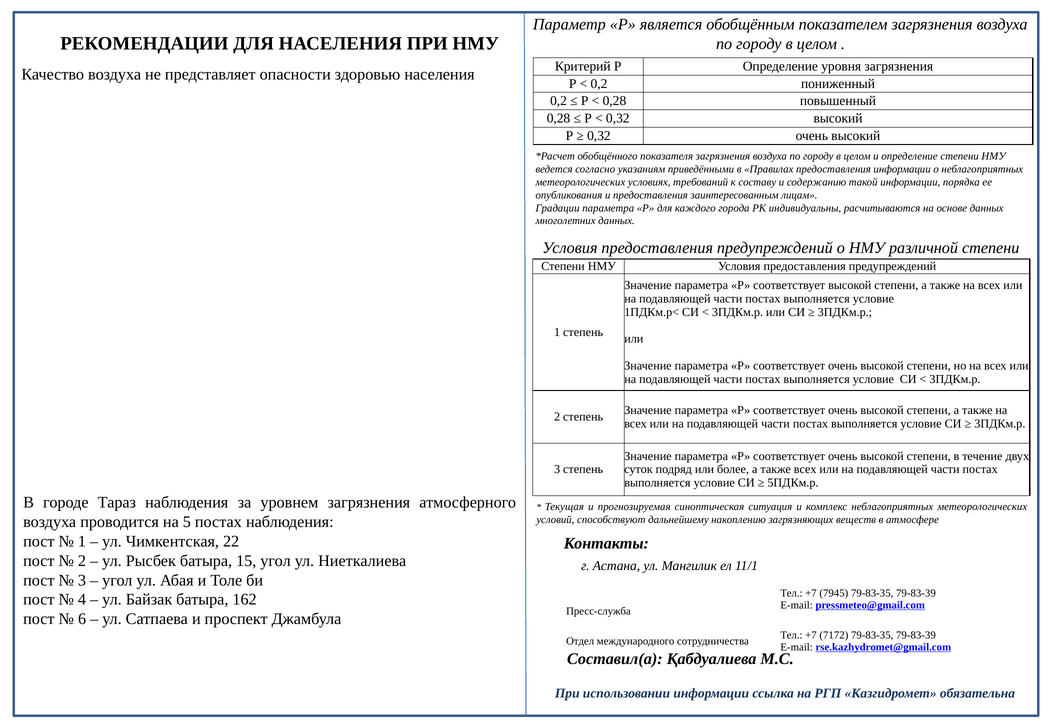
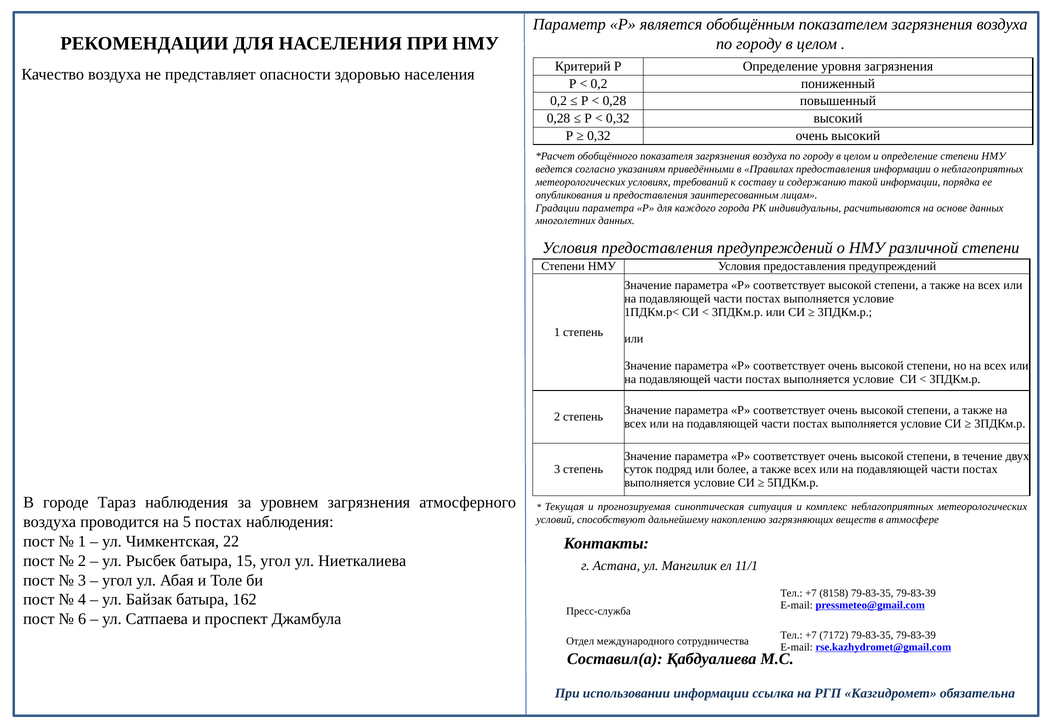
7945: 7945 -> 8158 (834, 593)
